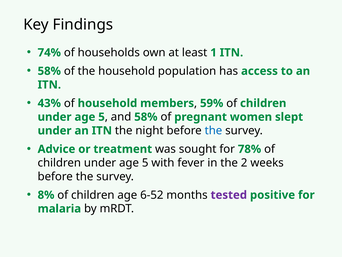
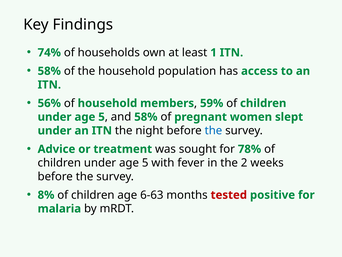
43%: 43% -> 56% (49, 103)
6-52: 6-52 -> 6-63 (152, 195)
tested colour: purple -> red (229, 195)
